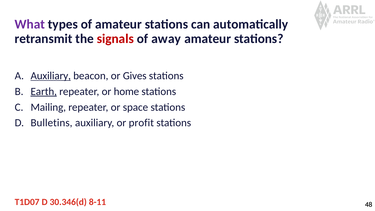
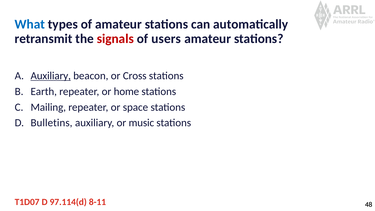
What colour: purple -> blue (30, 24)
away: away -> users (166, 39)
Gives: Gives -> Cross (135, 76)
Earth underline: present -> none (44, 91)
profit: profit -> music (141, 123)
30.346(d: 30.346(d -> 97.114(d (68, 202)
